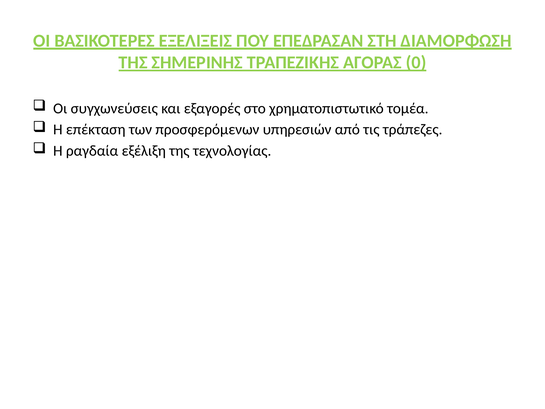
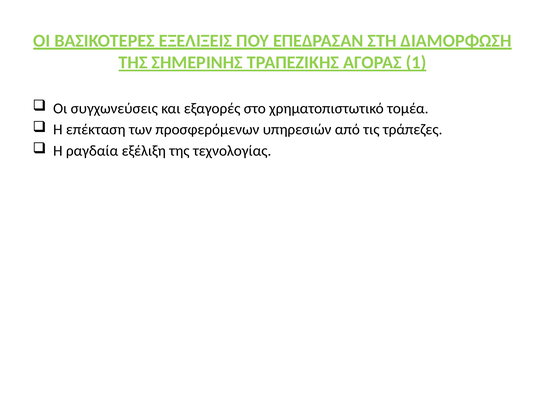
0: 0 -> 1 (416, 63)
